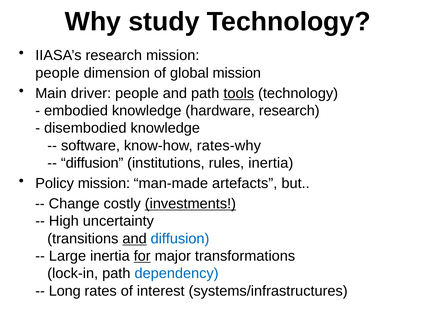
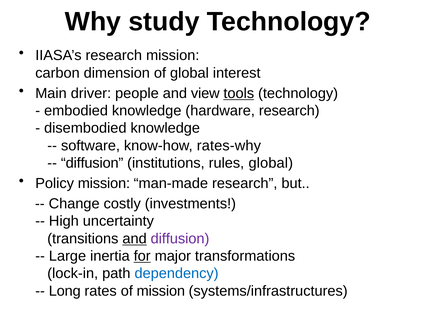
people: people -> carbon (57, 73)
global mission: mission -> interest (237, 73)
and path: path -> view (205, 93)
rules inertia: inertia -> global (271, 163)
man-made artefacts: artefacts -> research (245, 183)
investments underline: present -> none (190, 204)
diffusion colour: blue -> purple (180, 239)
of interest: interest -> mission (161, 291)
